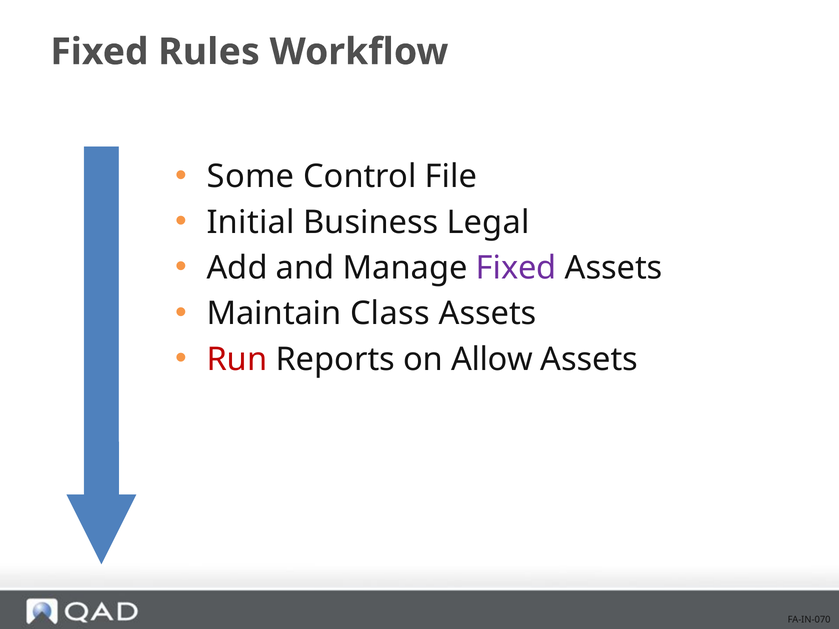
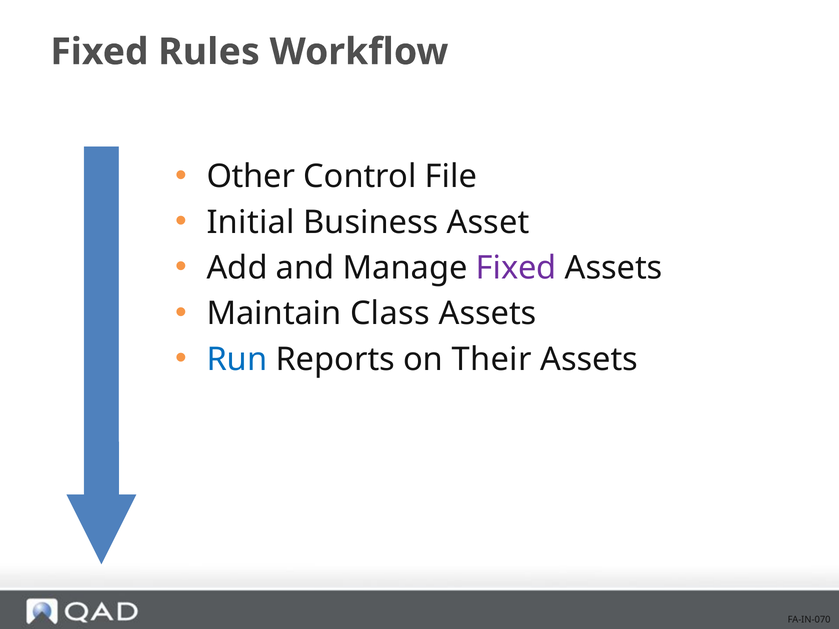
Some: Some -> Other (251, 177)
Legal: Legal -> Asset (488, 222)
Run colour: red -> blue (237, 359)
Allow: Allow -> Their (492, 359)
